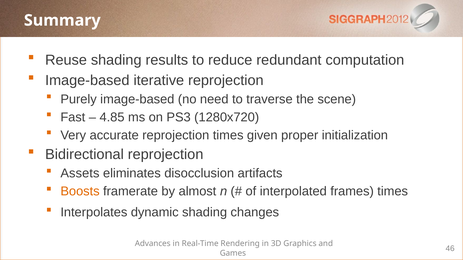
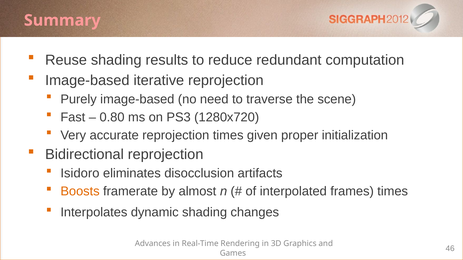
Summary colour: white -> pink (62, 20)
4.85: 4.85 -> 0.80 (112, 117)
Assets: Assets -> Isidoro (80, 174)
